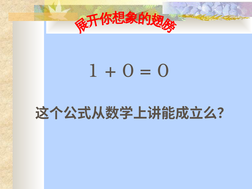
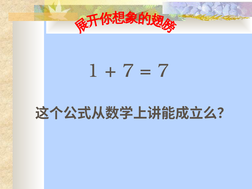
0: 0 -> 7 (128, 71)
0: 0 -> 7 (163, 71)
